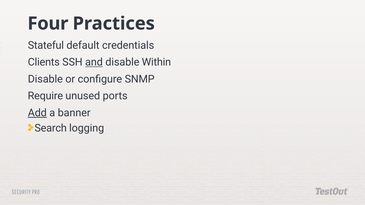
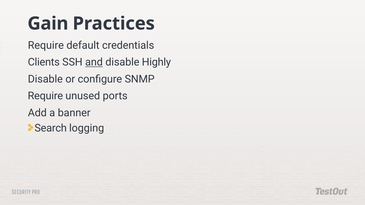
Four: Four -> Gain (48, 24)
Stateful: Stateful -> Require (46, 45)
Within: Within -> Highly (156, 62)
Add underline: present -> none (37, 113)
